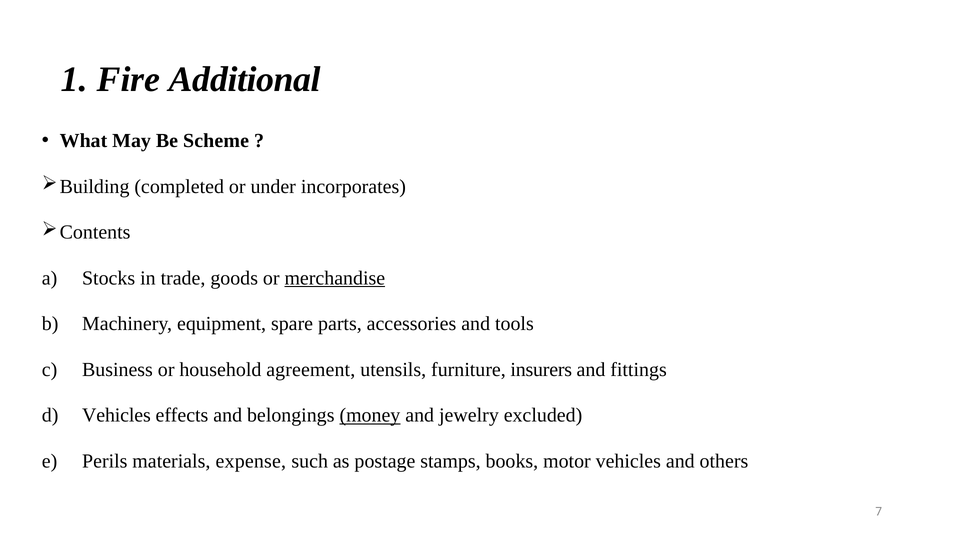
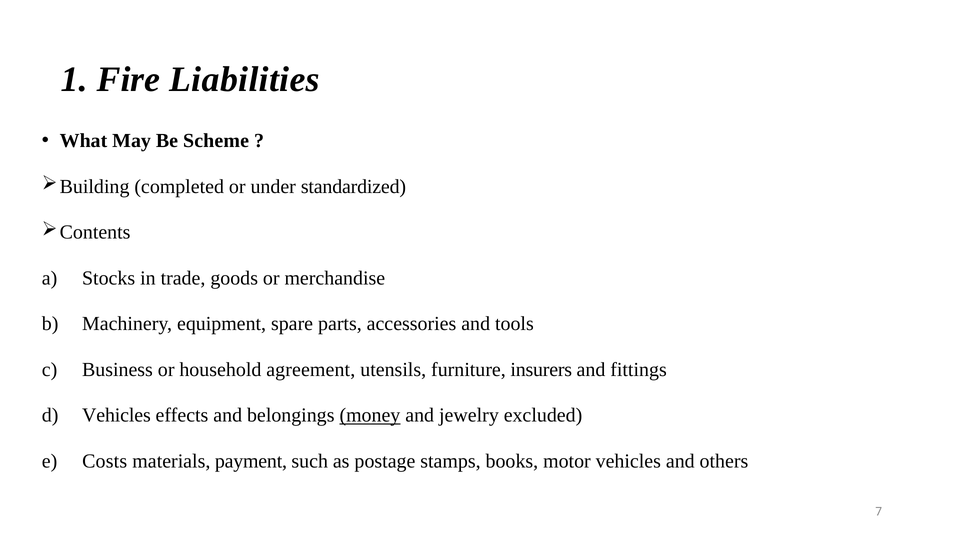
Additional: Additional -> Liabilities (245, 80)
incorporates: incorporates -> standardized (353, 187)
merchandise underline: present -> none (335, 278)
Perils: Perils -> Costs (105, 461)
expense: expense -> payment (251, 461)
